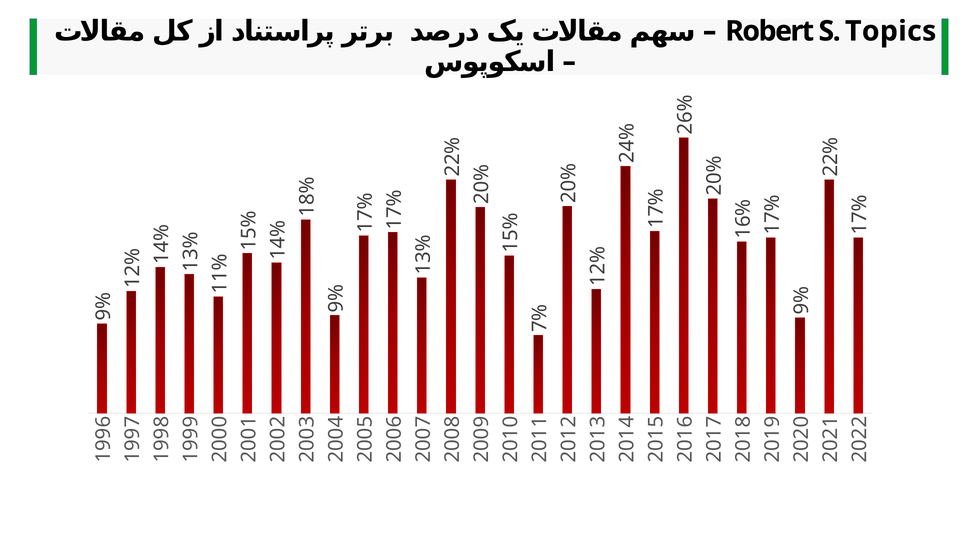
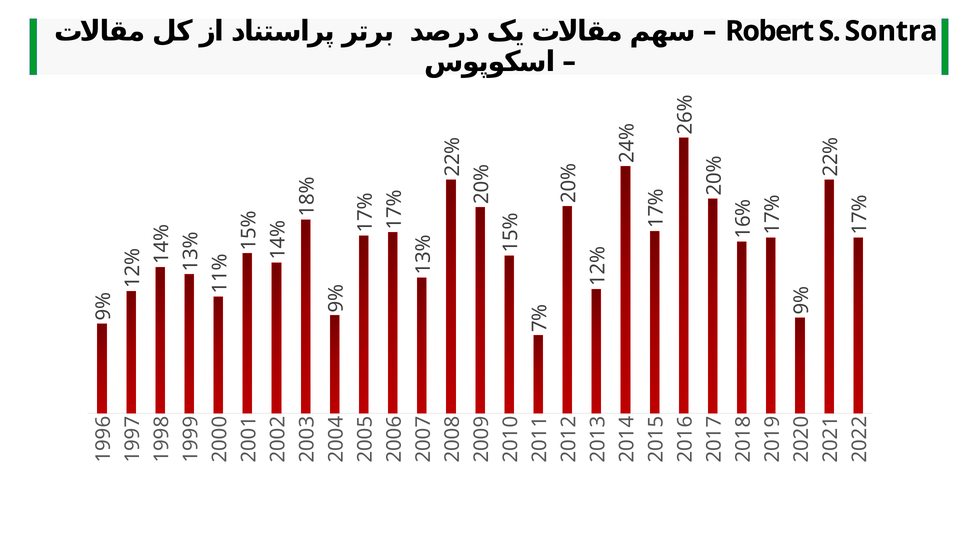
Topics: Topics -> Sontra (891, 31)
